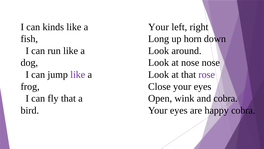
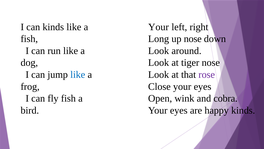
up horn: horn -> nose (193, 39)
at nose: nose -> tiger (190, 63)
like colour: purple -> blue (78, 74)
fly that: that -> fish (68, 98)
happy cobra: cobra -> kinds (243, 110)
